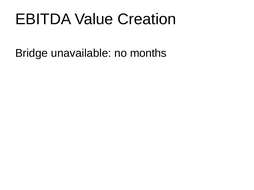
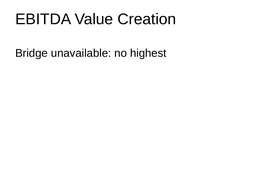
months: months -> highest (148, 53)
